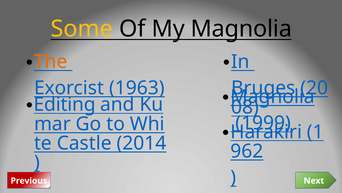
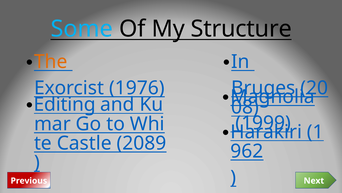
Some colour: yellow -> light blue (82, 29)
My Magnolia: Magnolia -> Structure (241, 29)
1963: 1963 -> 1976 (137, 88)
2014: 2014 -> 2089 (142, 143)
